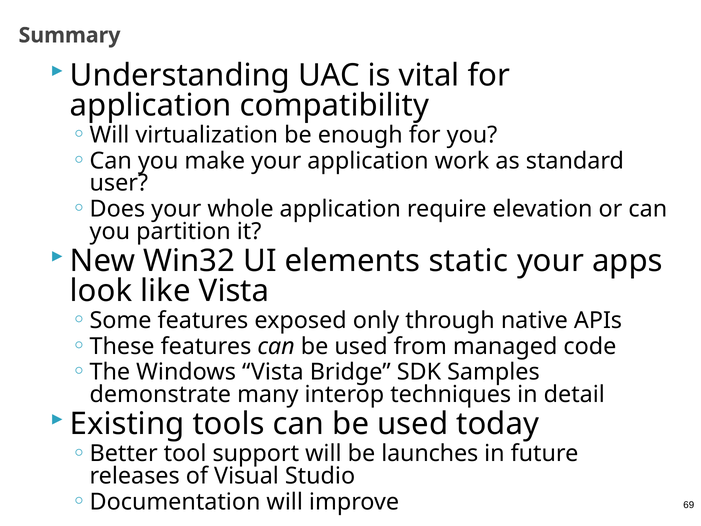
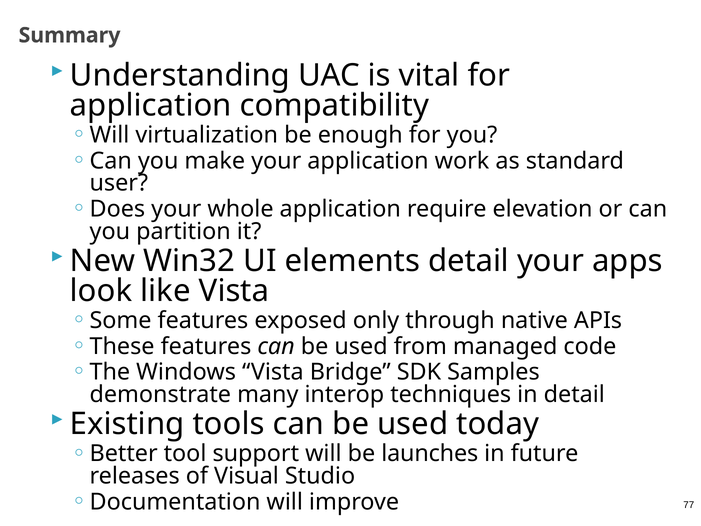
elements static: static -> detail (469, 261)
69: 69 -> 77 (689, 505)
